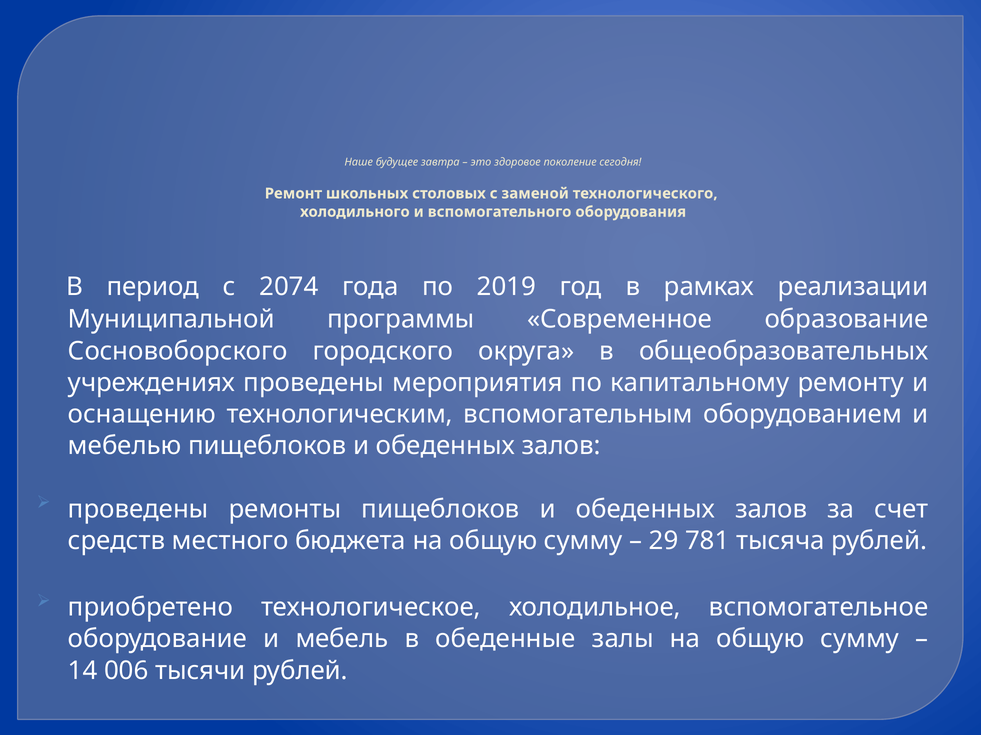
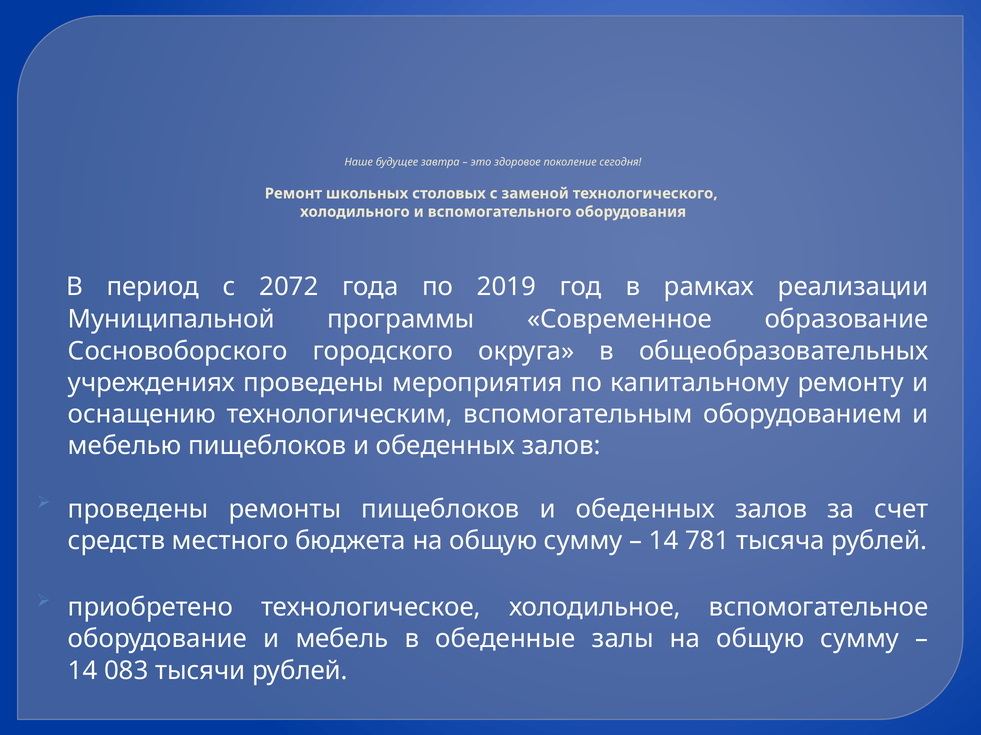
2074: 2074 -> 2072 (289, 287)
29: 29 -> 14 (664, 541)
006: 006 -> 083 (126, 671)
